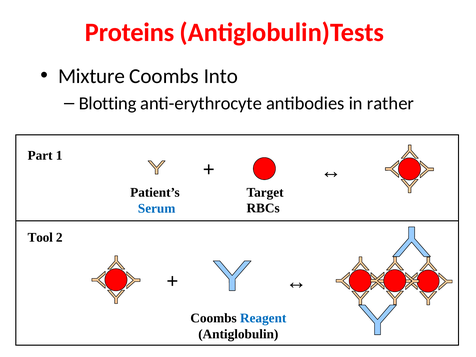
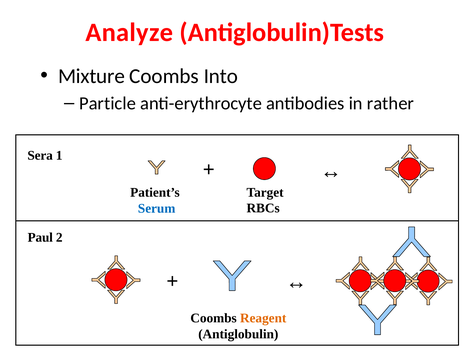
Proteins: Proteins -> Analyze (129, 33)
Blotting: Blotting -> Particle (108, 103)
Part: Part -> Sera (40, 155)
Tool: Tool -> Paul (40, 237)
Reagent colour: blue -> orange (263, 318)
